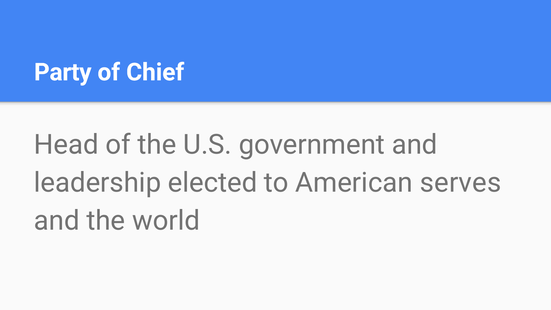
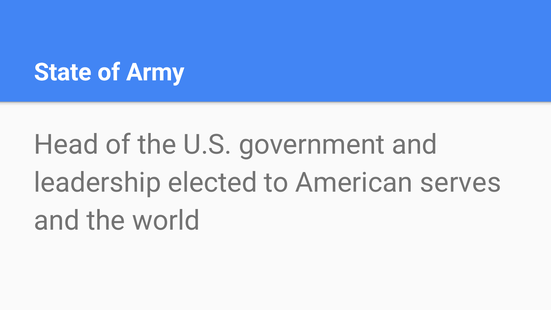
Party: Party -> State (63, 72)
Chief: Chief -> Army (155, 72)
